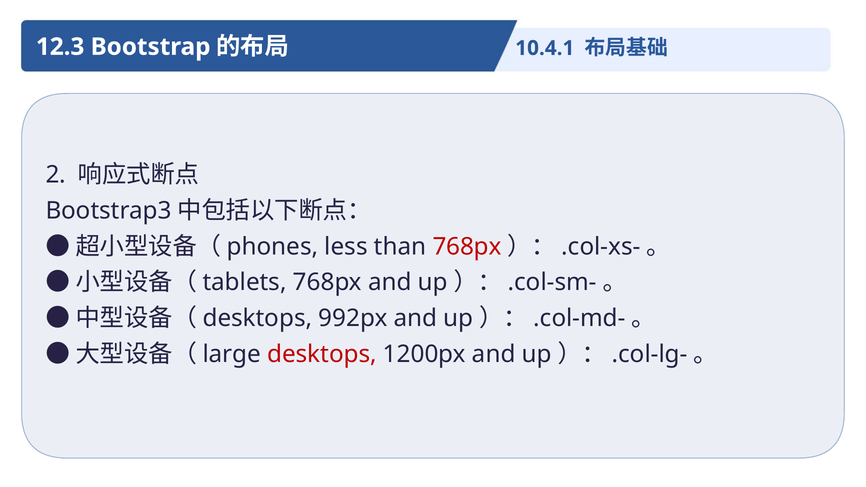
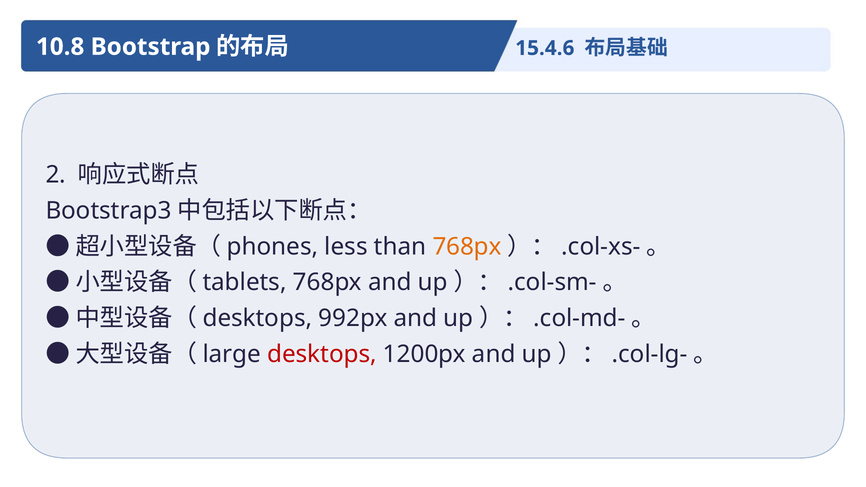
12.3: 12.3 -> 10.8 (60, 47)
10.4.1: 10.4.1 -> 15.4.6 (545, 48)
768px colour: red -> orange (467, 247)
